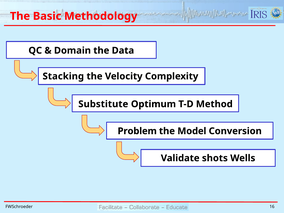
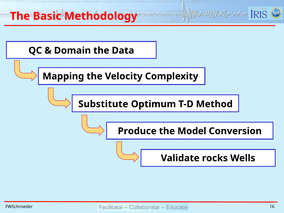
Stacking: Stacking -> Mapping (63, 76)
Problem: Problem -> Produce (137, 131)
shots: shots -> rocks (215, 158)
